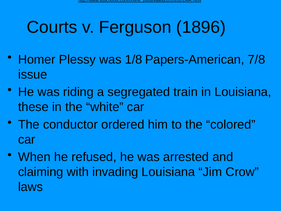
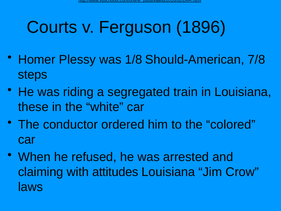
Papers-American: Papers-American -> Should-American (195, 59)
issue: issue -> steps (33, 74)
invading: invading -> attitudes (115, 172)
